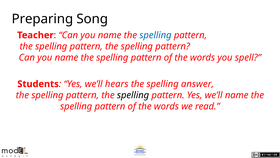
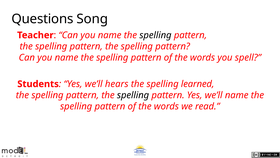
Preparing: Preparing -> Questions (42, 19)
spelling colour: blue -> black (155, 35)
answer: answer -> learned (198, 84)
